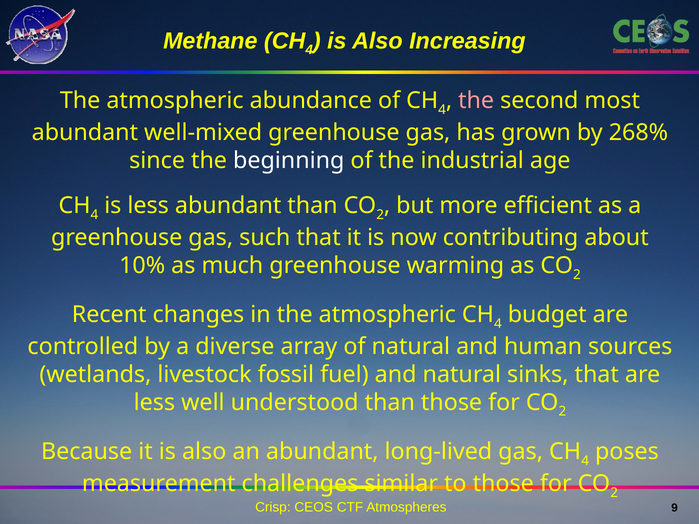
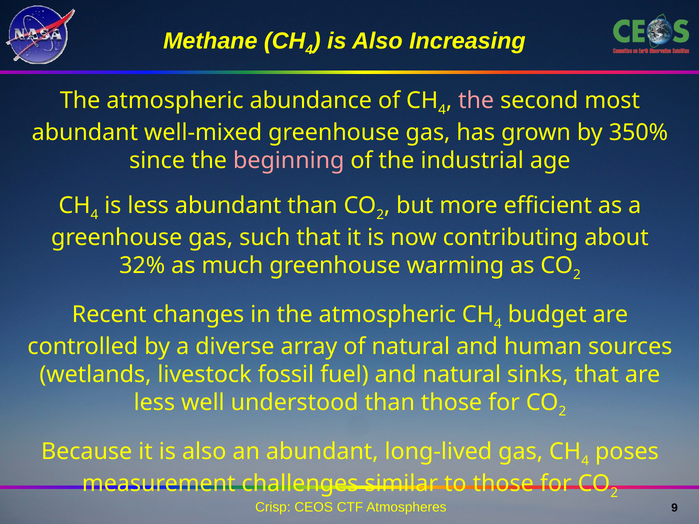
268%: 268% -> 350% (638, 132)
beginning colour: white -> pink (289, 160)
10%: 10% -> 32% (142, 266)
